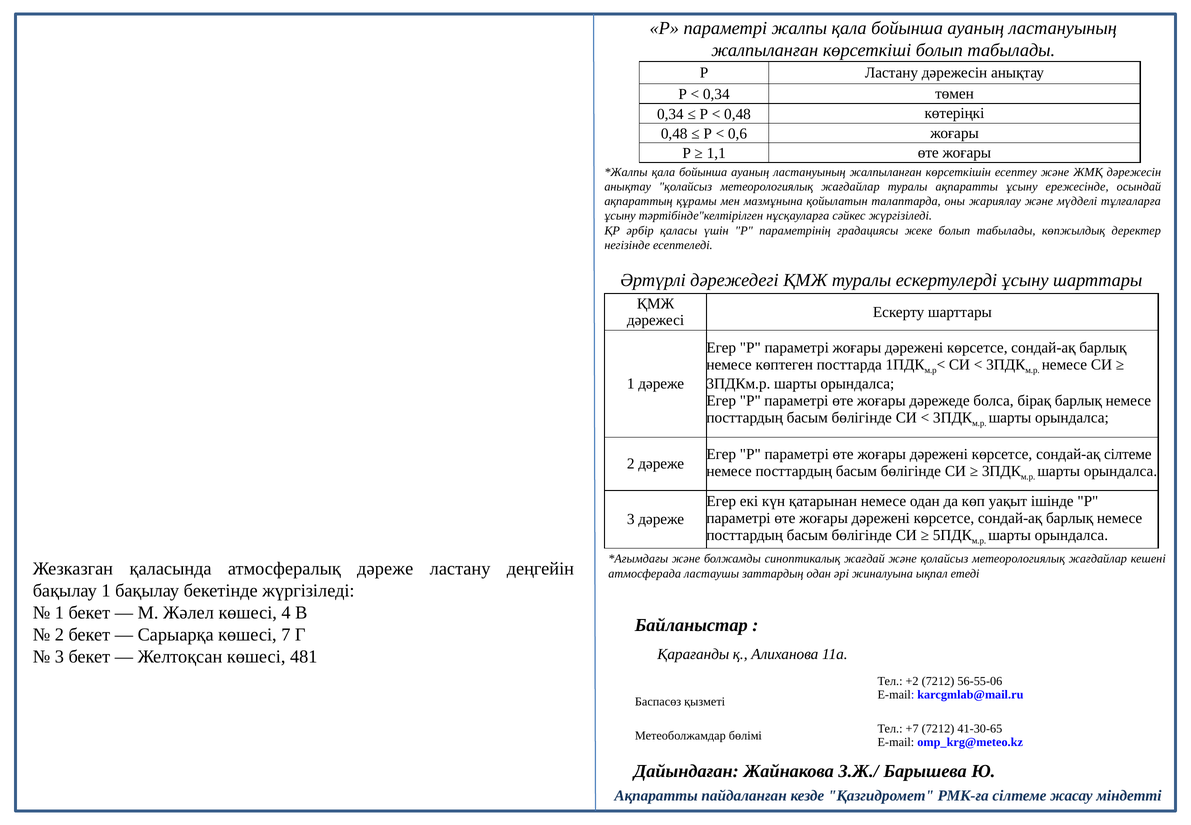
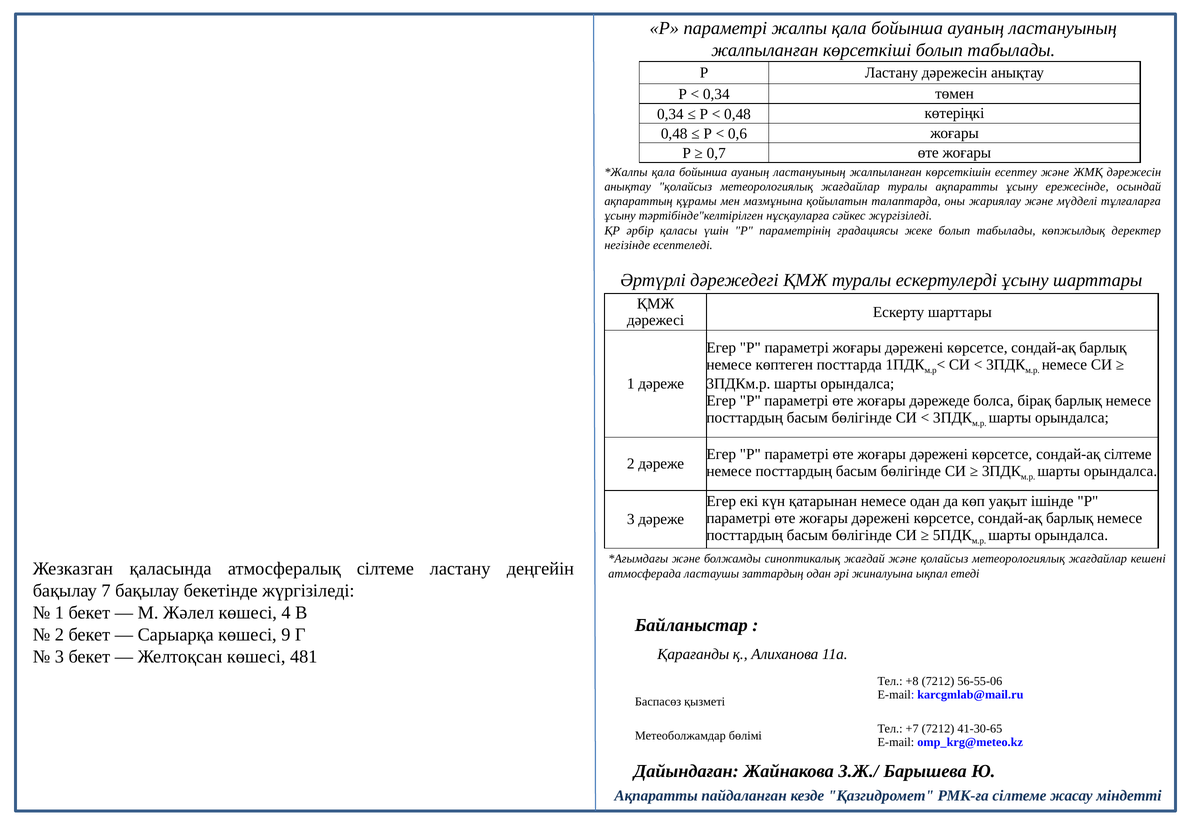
1,1: 1,1 -> 0,7 (716, 153)
атмосфералық дәреже: дәреже -> сілтеме (385, 568)
бақылау 1: 1 -> 7 (106, 590)
7: 7 -> 9 (286, 634)
+2: +2 -> +8 (912, 681)
